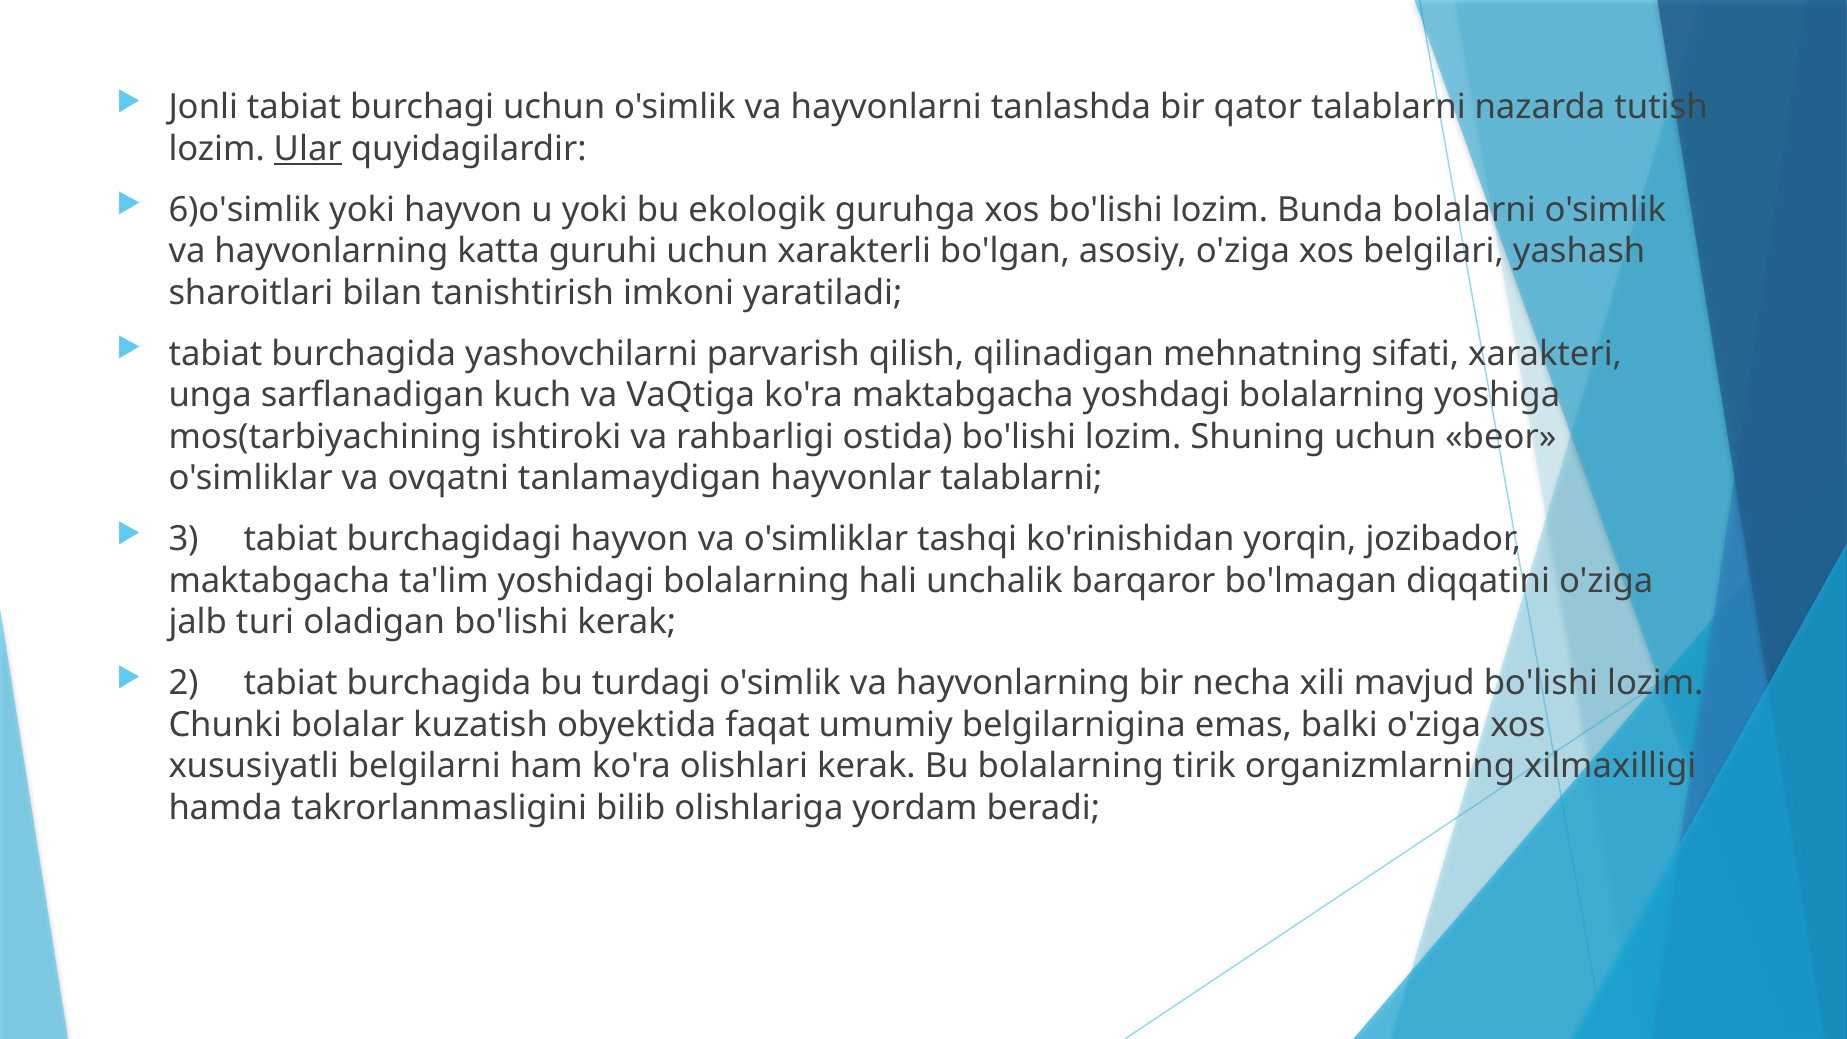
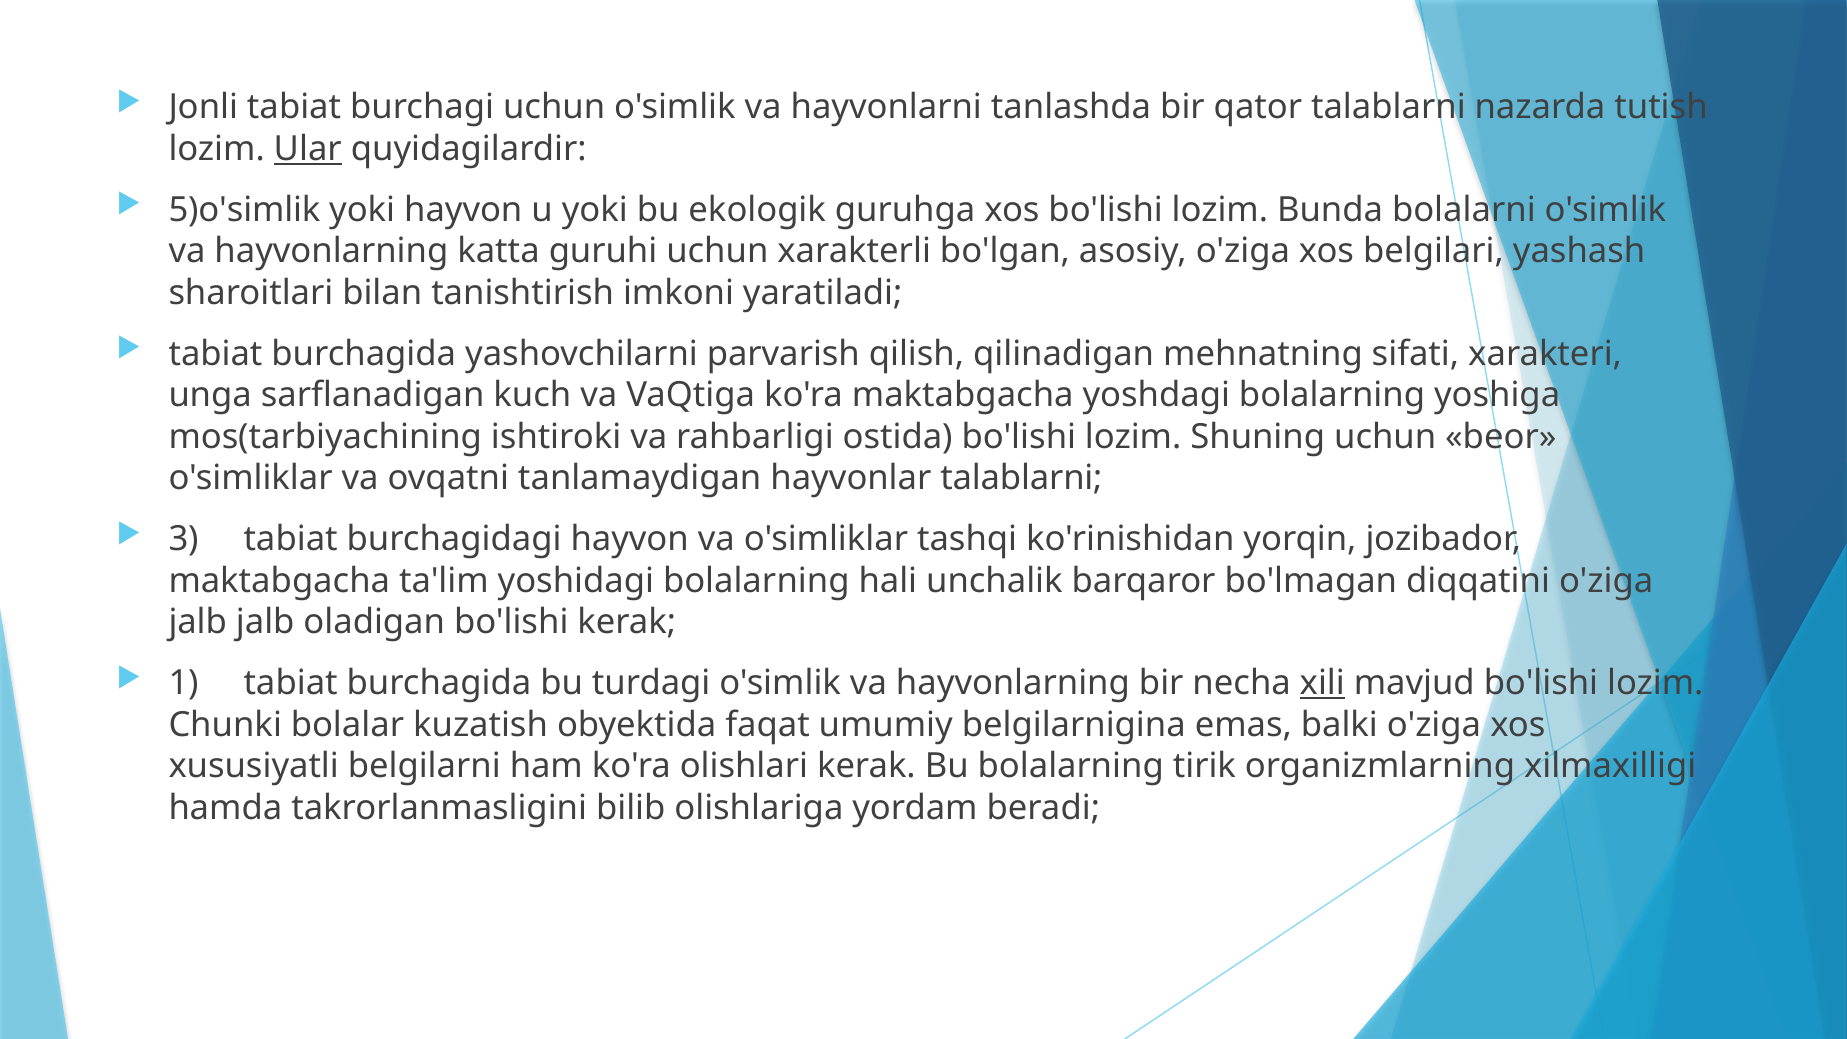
6)o'simlik: 6)o'simlik -> 5)o'simlik (244, 210)
jalb turi: turi -> jalb (265, 622)
2: 2 -> 1 (184, 683)
xili underline: none -> present (1322, 683)
